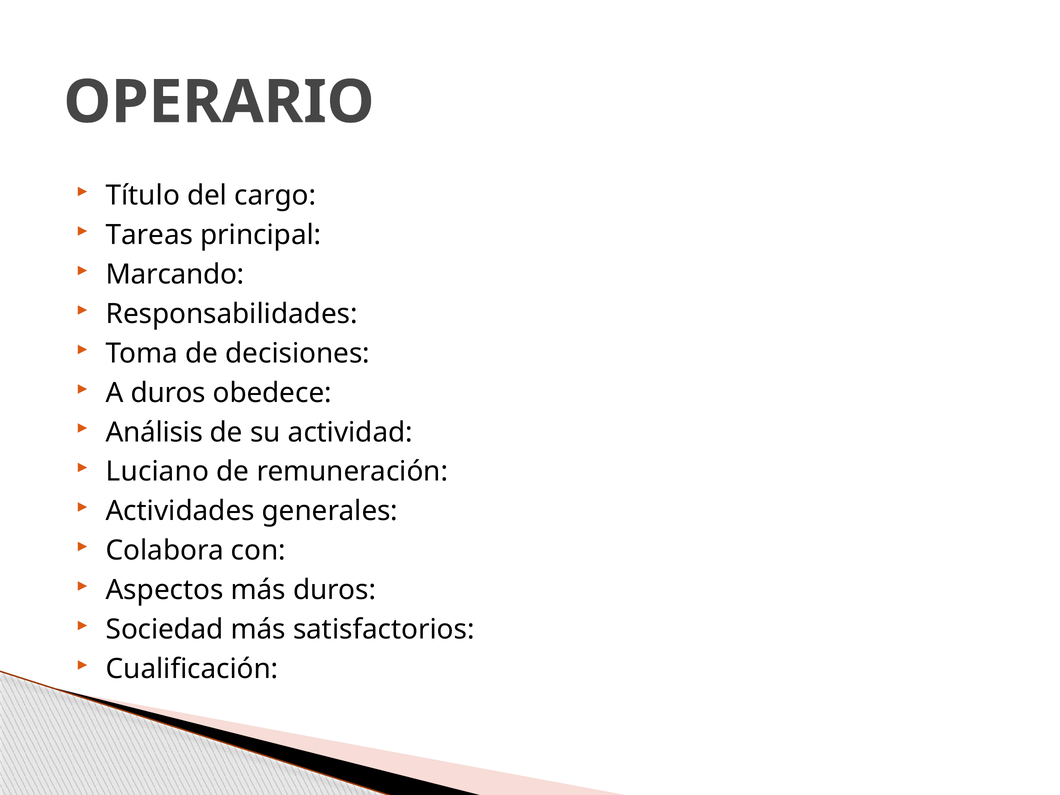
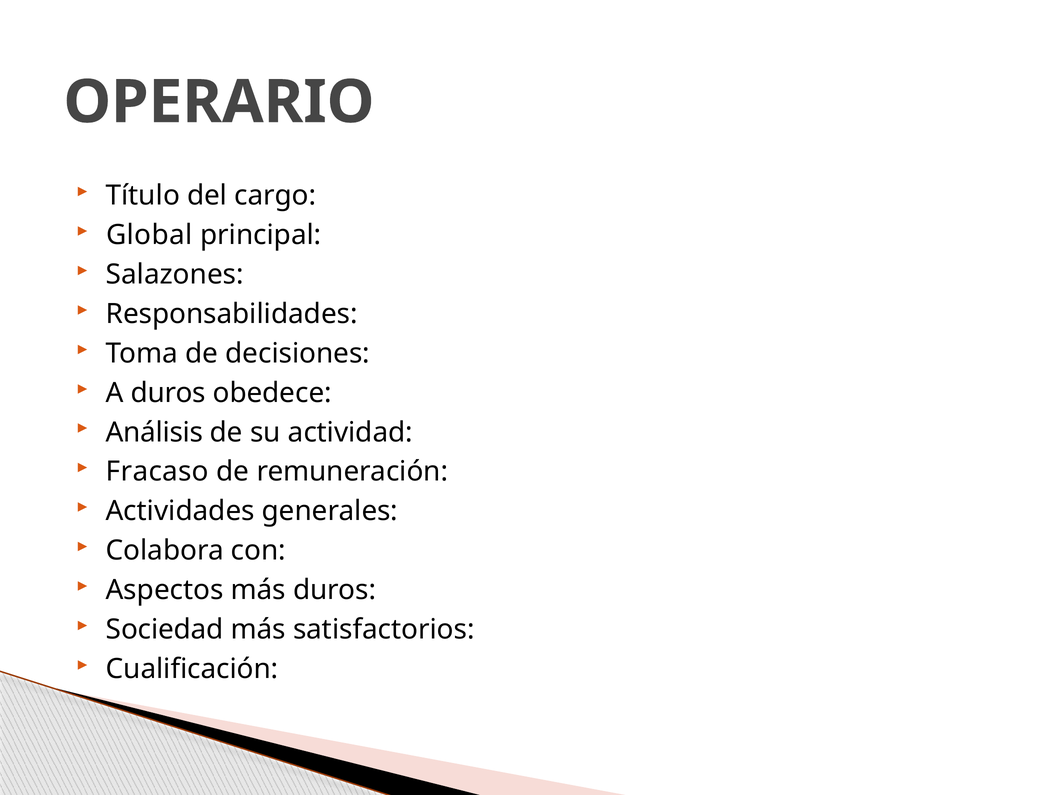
Tareas: Tareas -> Global (149, 235)
Marcando: Marcando -> Salazones (175, 275)
Luciano: Luciano -> Fracaso (157, 472)
